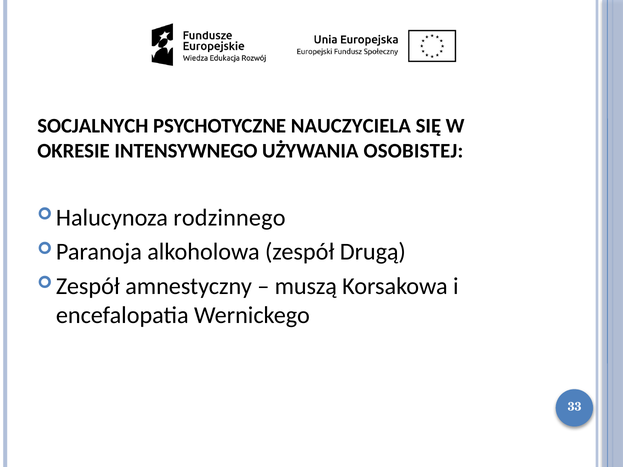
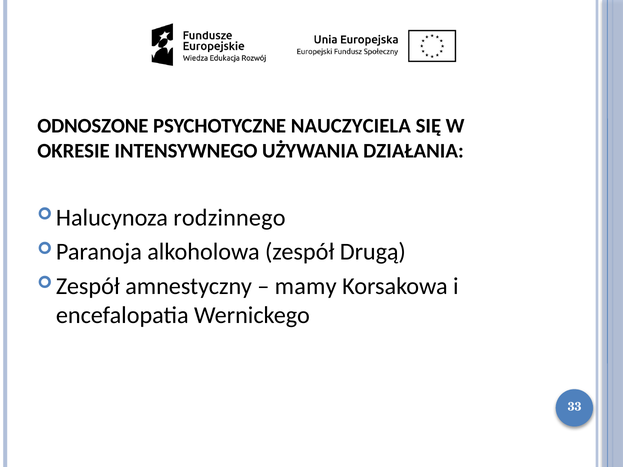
SOCJALNYCH: SOCJALNYCH -> ODNOSZONE (93, 126)
OSOBISTEJ: OSOBISTEJ -> DZIAŁANIA (413, 151)
muszą: muszą -> mamy (306, 286)
